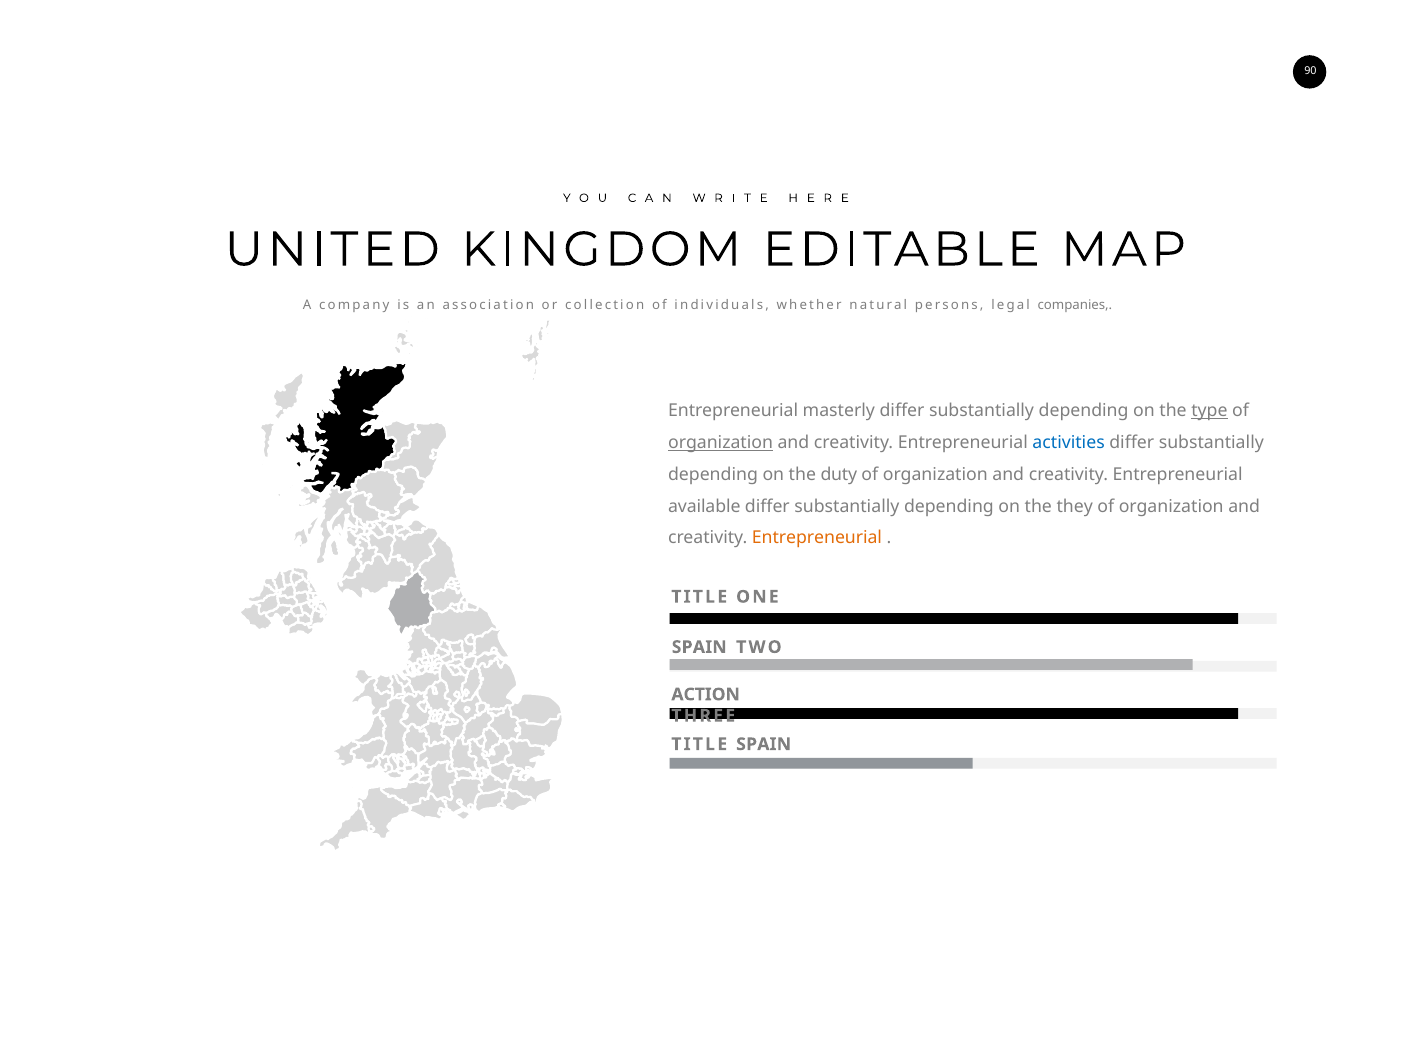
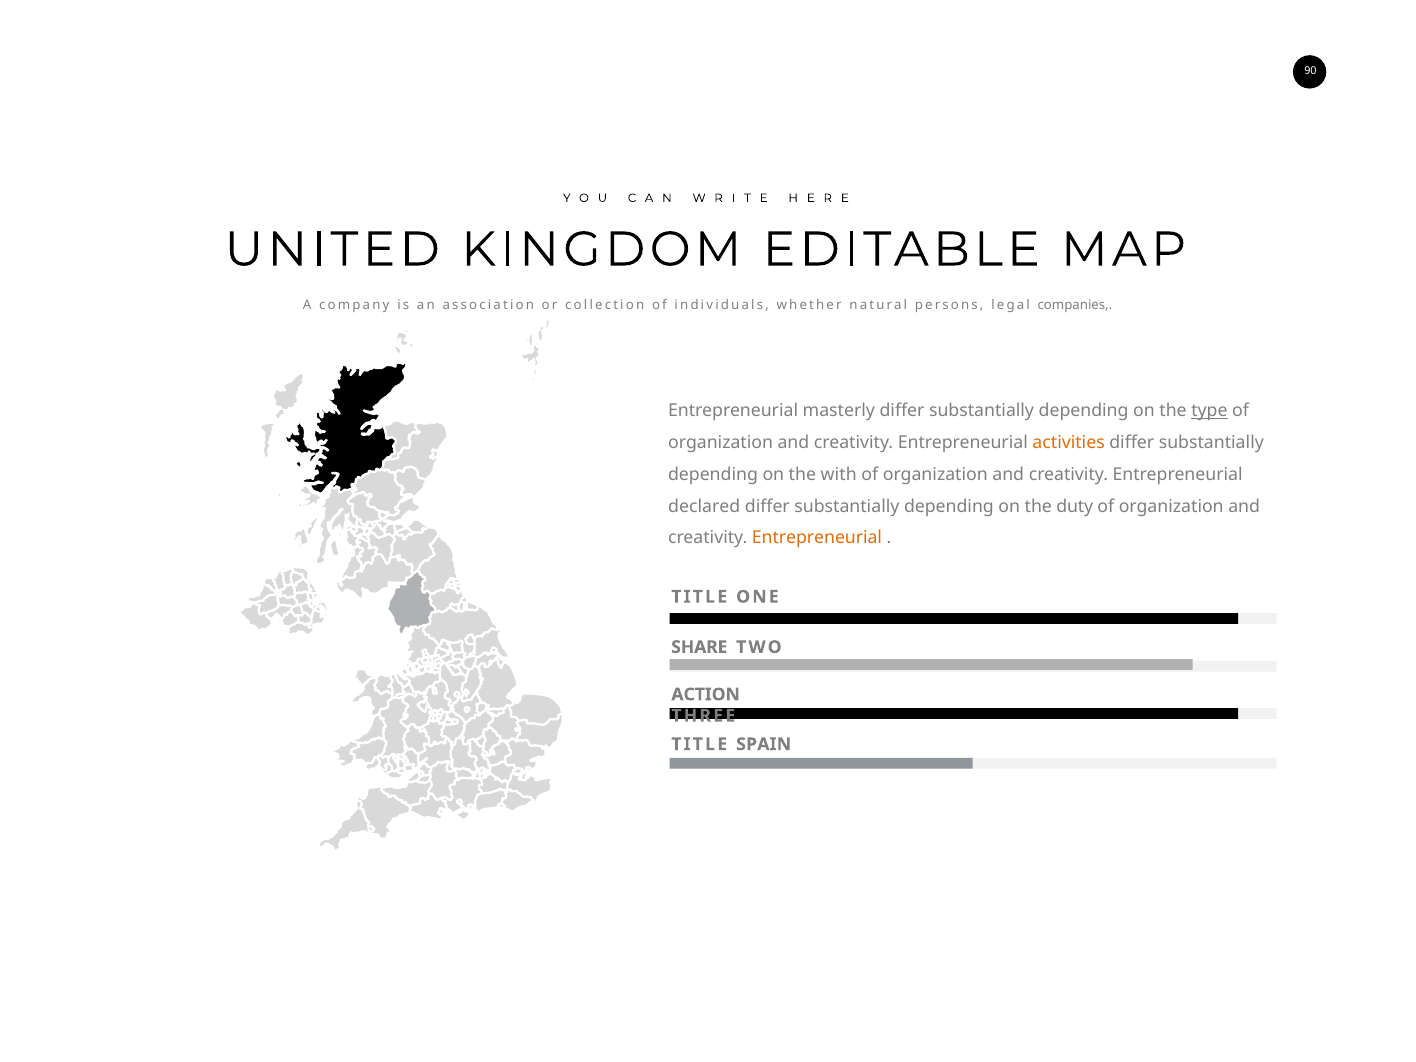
organization underline: present -> none (721, 442)
activities colour: blue -> orange (1069, 442)
duty: duty -> with (839, 474)
available: available -> declared (704, 506)
they: they -> duty (1075, 506)
SPAIN: SPAIN -> SHARE (699, 647)
